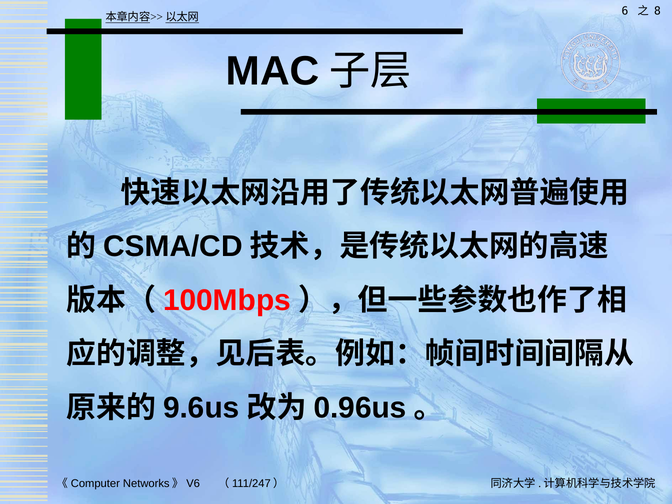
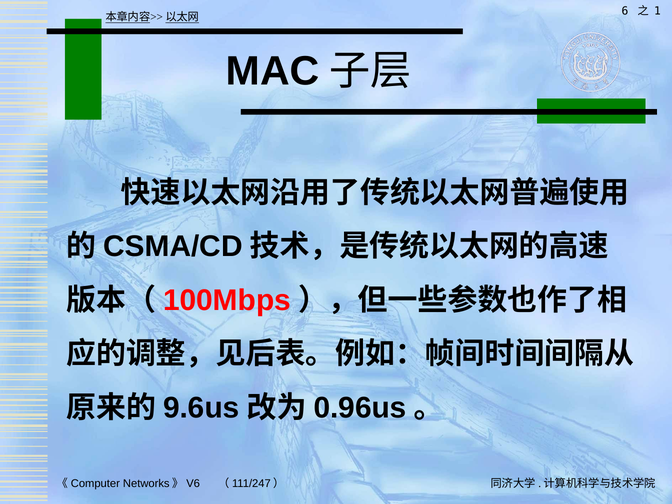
8: 8 -> 1 (657, 11)
